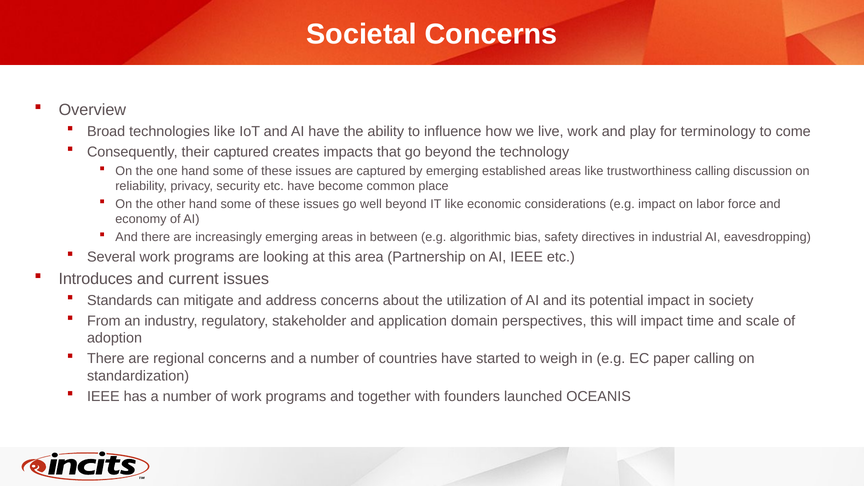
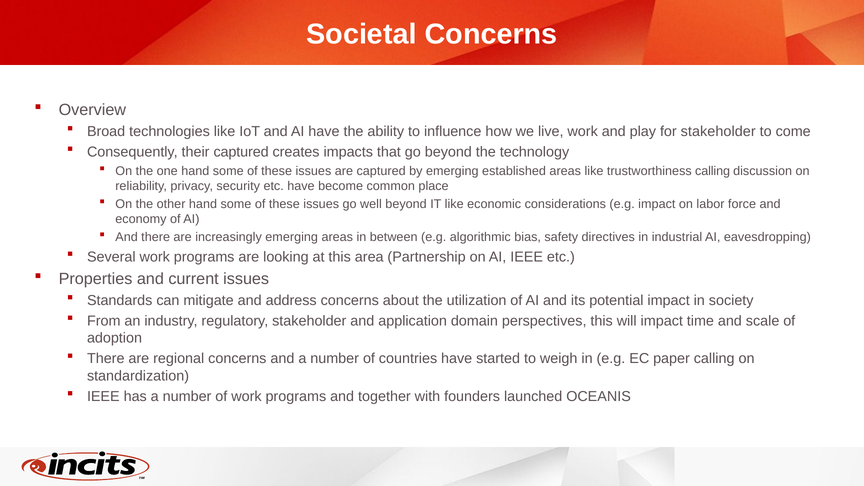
for terminology: terminology -> stakeholder (718, 131)
Introduces: Introduces -> Properties (96, 279)
